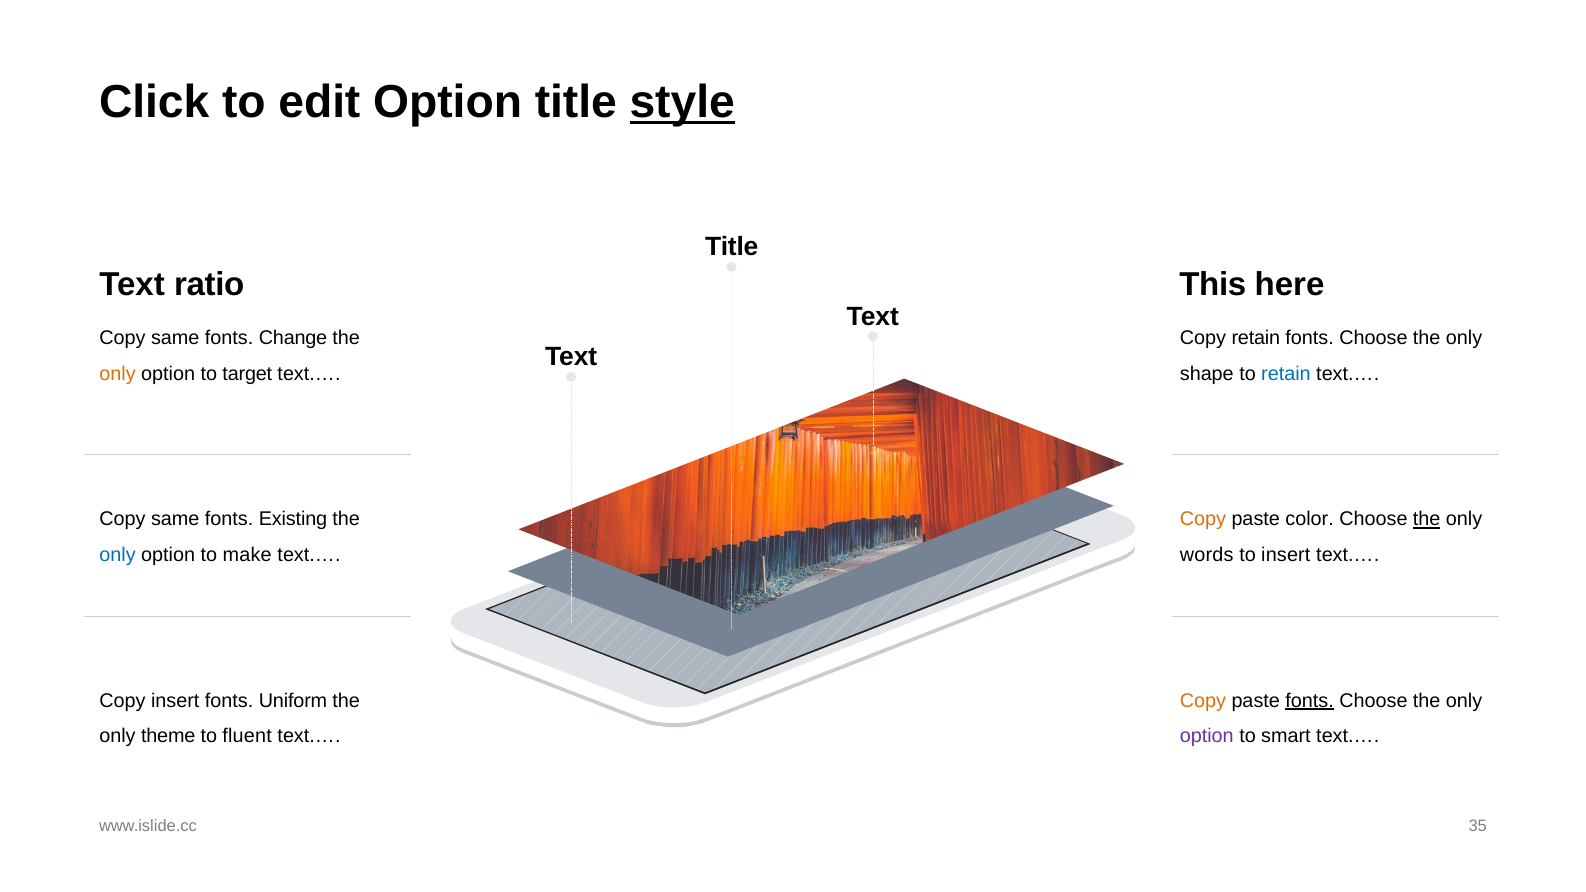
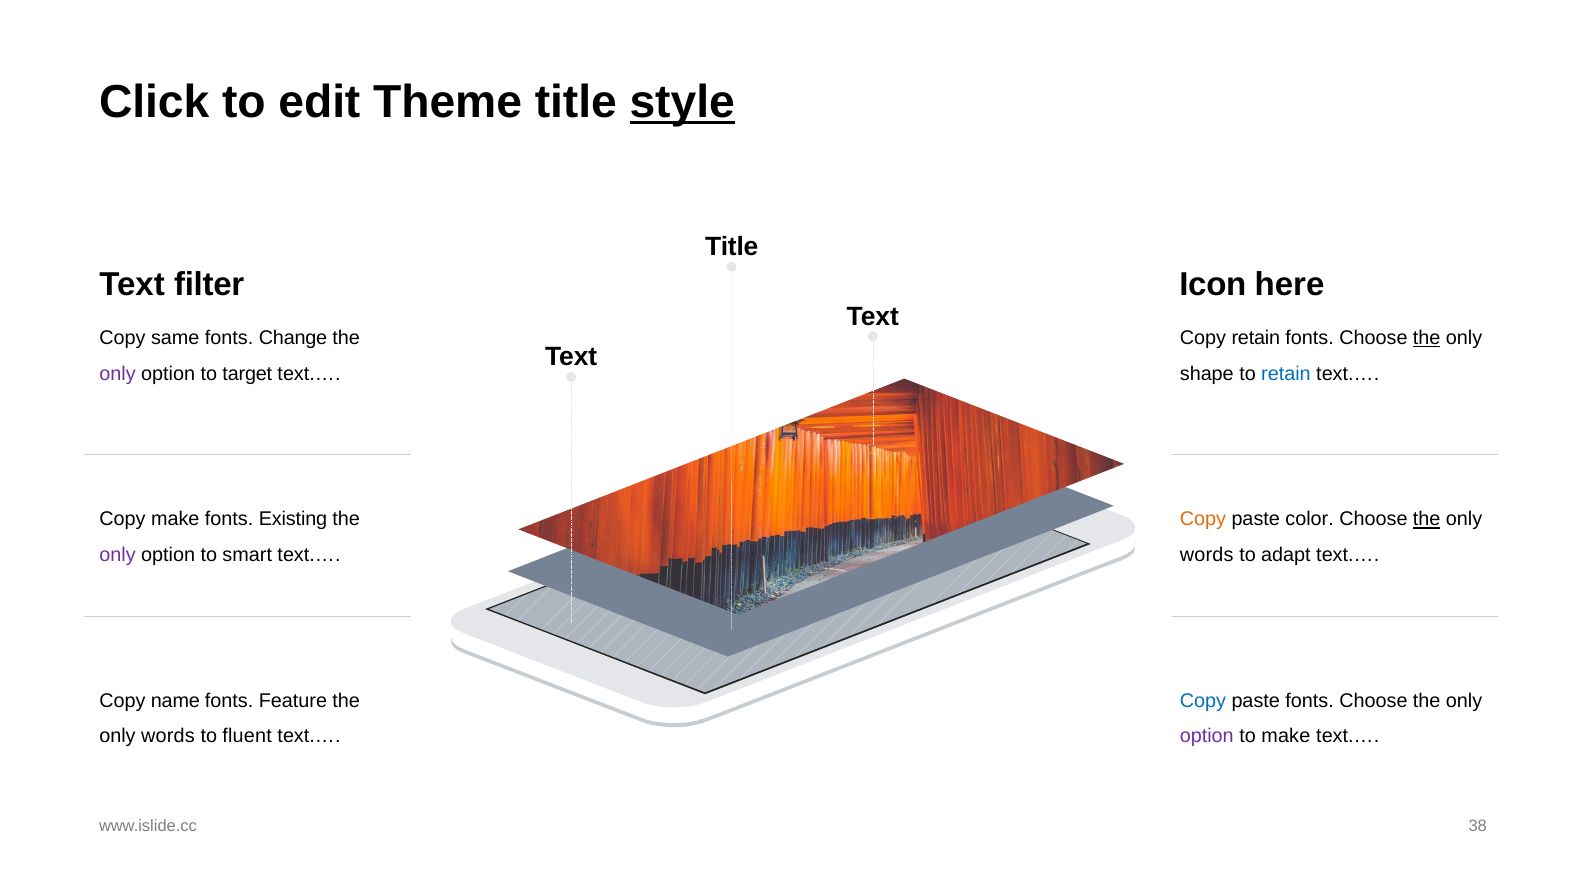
edit Option: Option -> Theme (448, 103)
ratio: ratio -> filter (209, 284)
This: This -> Icon (1213, 284)
the underline: none -> present (1427, 338)
only colour: orange -> purple (118, 374)
same: same -> make (175, 520)
only colour: blue -> purple (118, 555)
make: make -> smart (247, 555)
to insert: insert -> adapt (1286, 555)
Copy insert: insert -> name (175, 701)
Uniform: Uniform -> Feature (293, 701)
Copy colour: orange -> blue (1203, 701)
fonts underline: present -> none (1310, 701)
theme: theme -> words (168, 736)
to smart: smart -> make (1286, 736)
35: 35 -> 38 (1478, 826)
